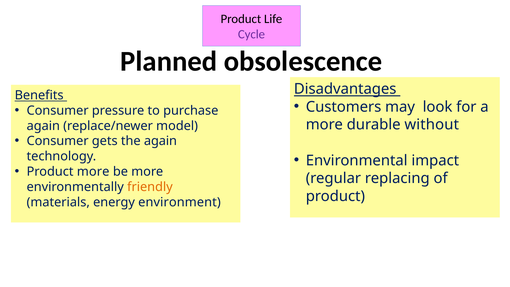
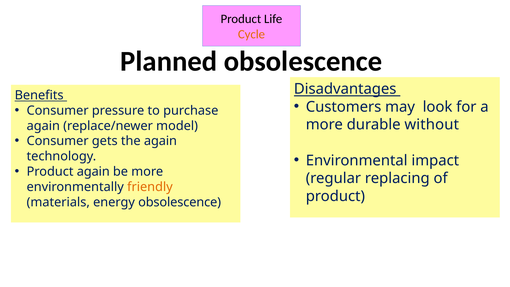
Cycle colour: purple -> orange (251, 34)
Product more: more -> again (93, 172)
energy environment: environment -> obsolescence (180, 202)
